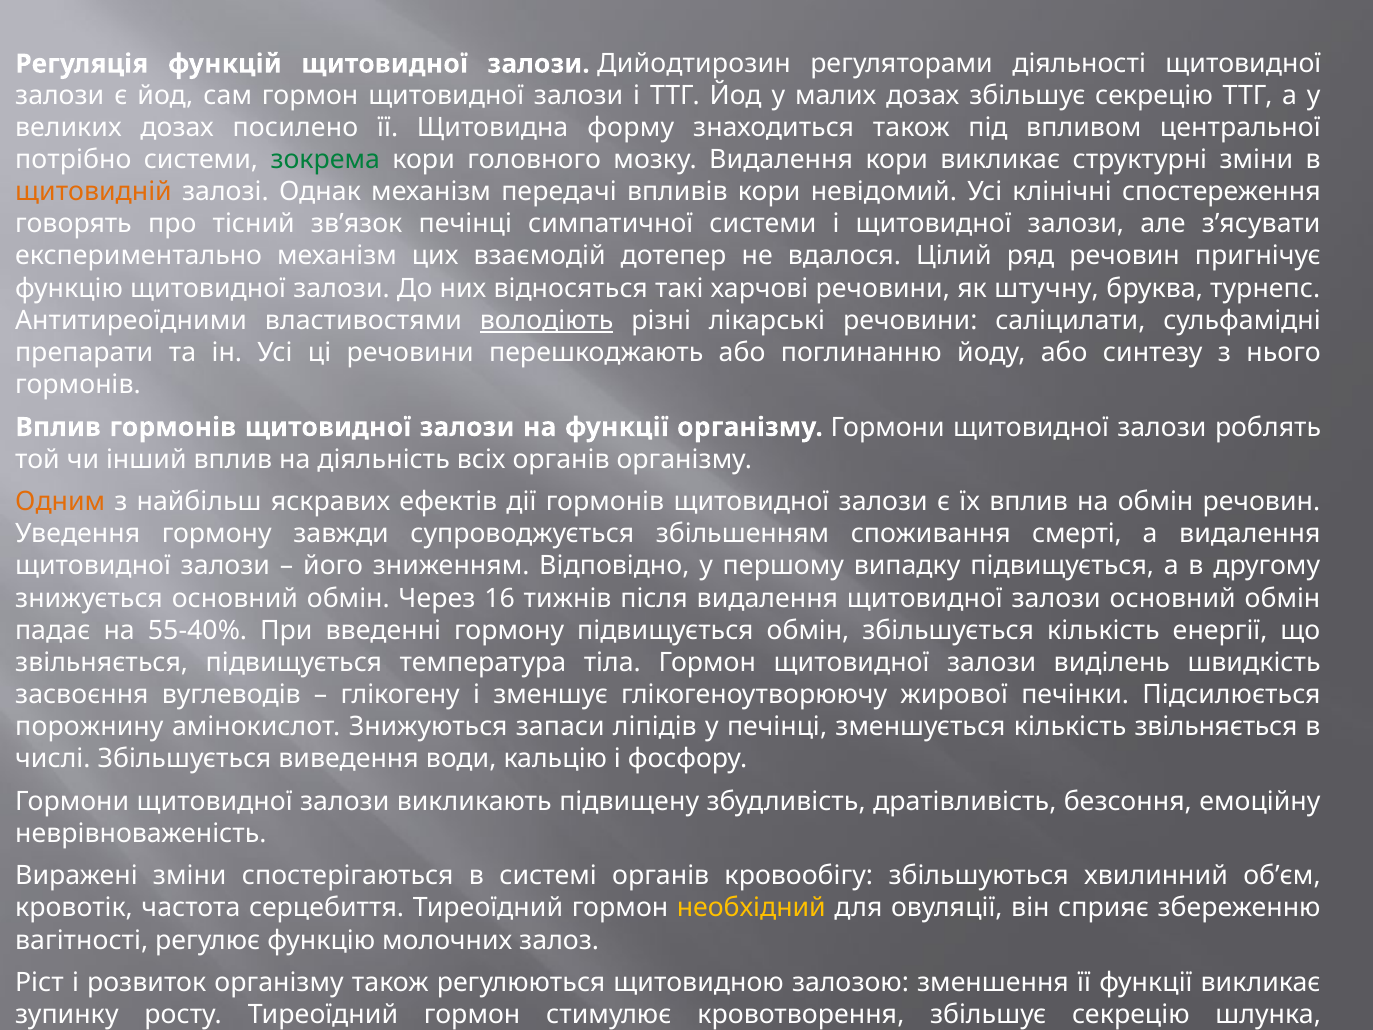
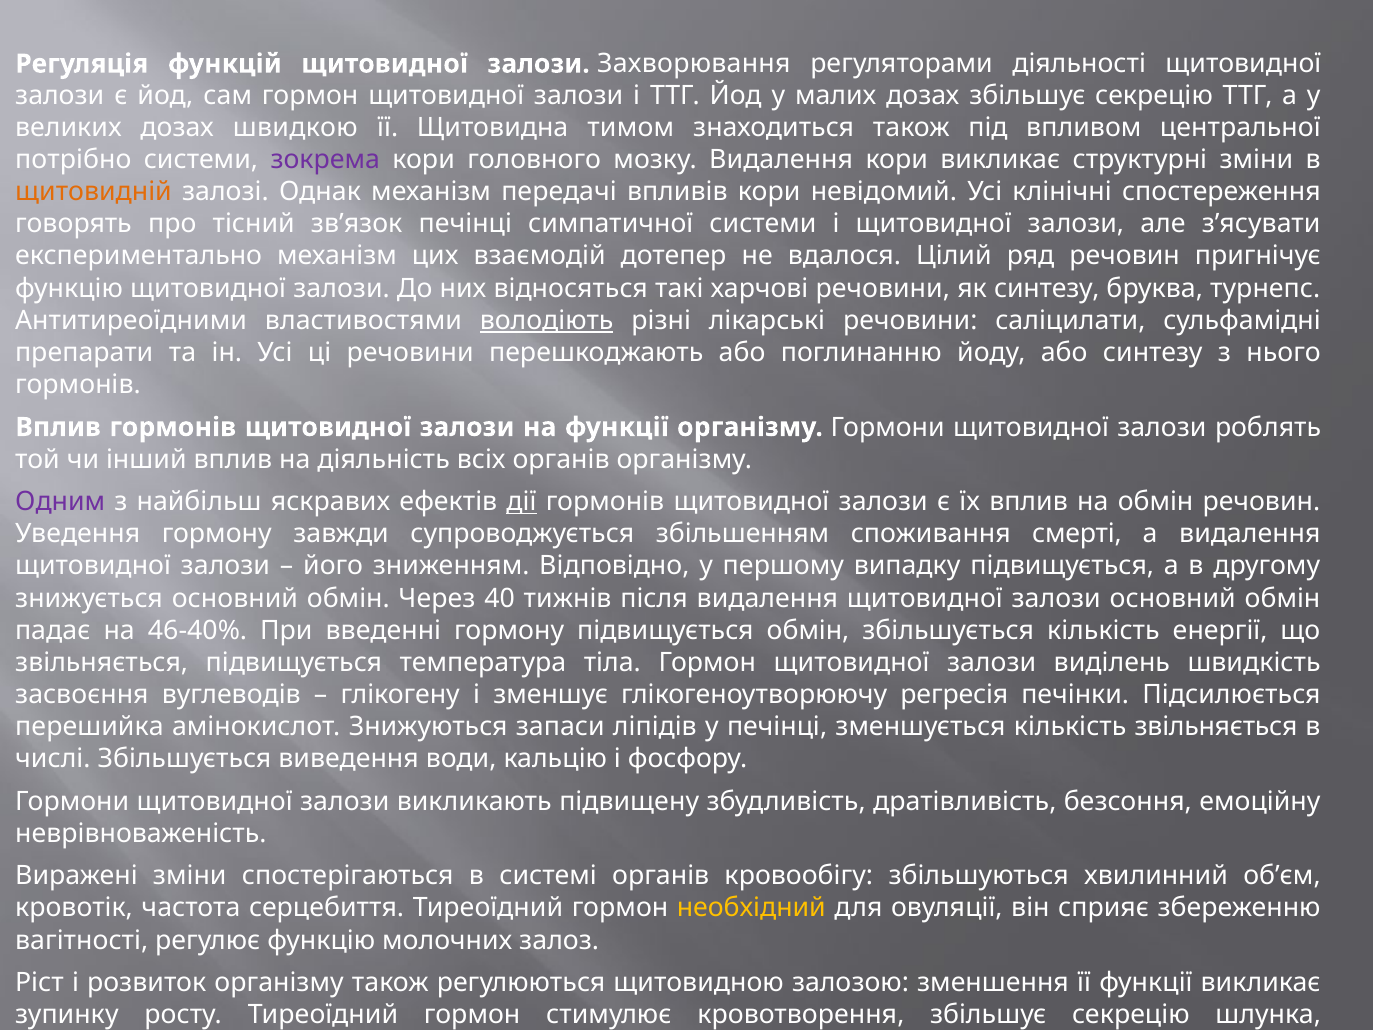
Дийодтирозин: Дийодтирозин -> Захворювання (694, 64)
посилено: посилено -> швидкою (295, 128)
форму: форму -> тимом (631, 128)
зокрема colour: green -> purple (325, 160)
як штучну: штучну -> синтезу (1047, 288)
Одним colour: orange -> purple (60, 502)
дії underline: none -> present (522, 502)
16: 16 -> 40 (500, 598)
55-40%: 55-40% -> 46-40% (198, 630)
жирової: жирової -> регресія (954, 694)
порожнину: порожнину -> перешийка (89, 726)
